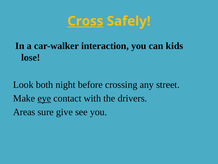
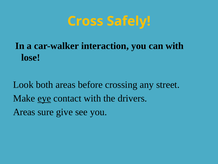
Cross underline: present -> none (85, 21)
can kids: kids -> with (175, 46)
both night: night -> areas (66, 85)
